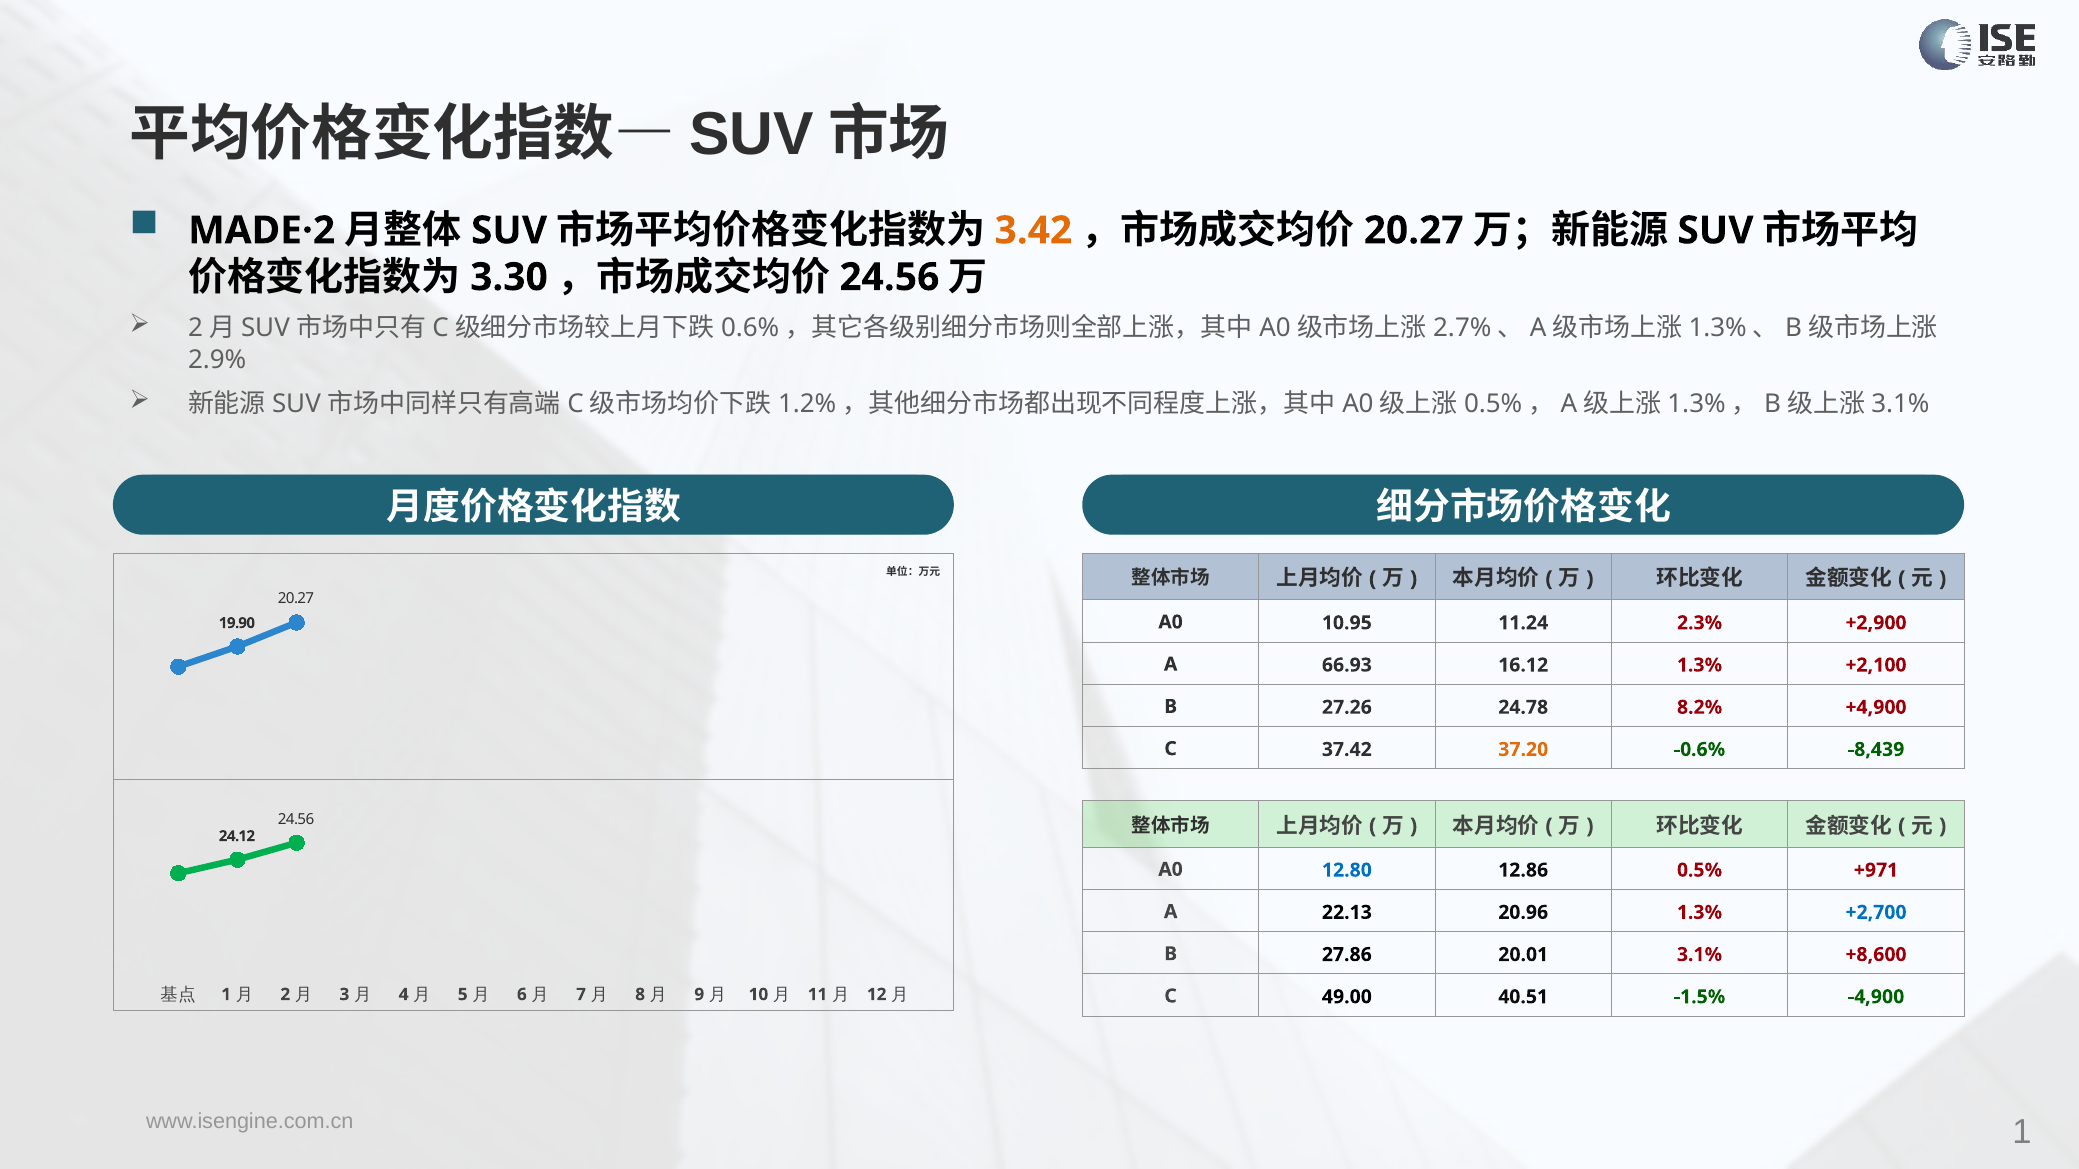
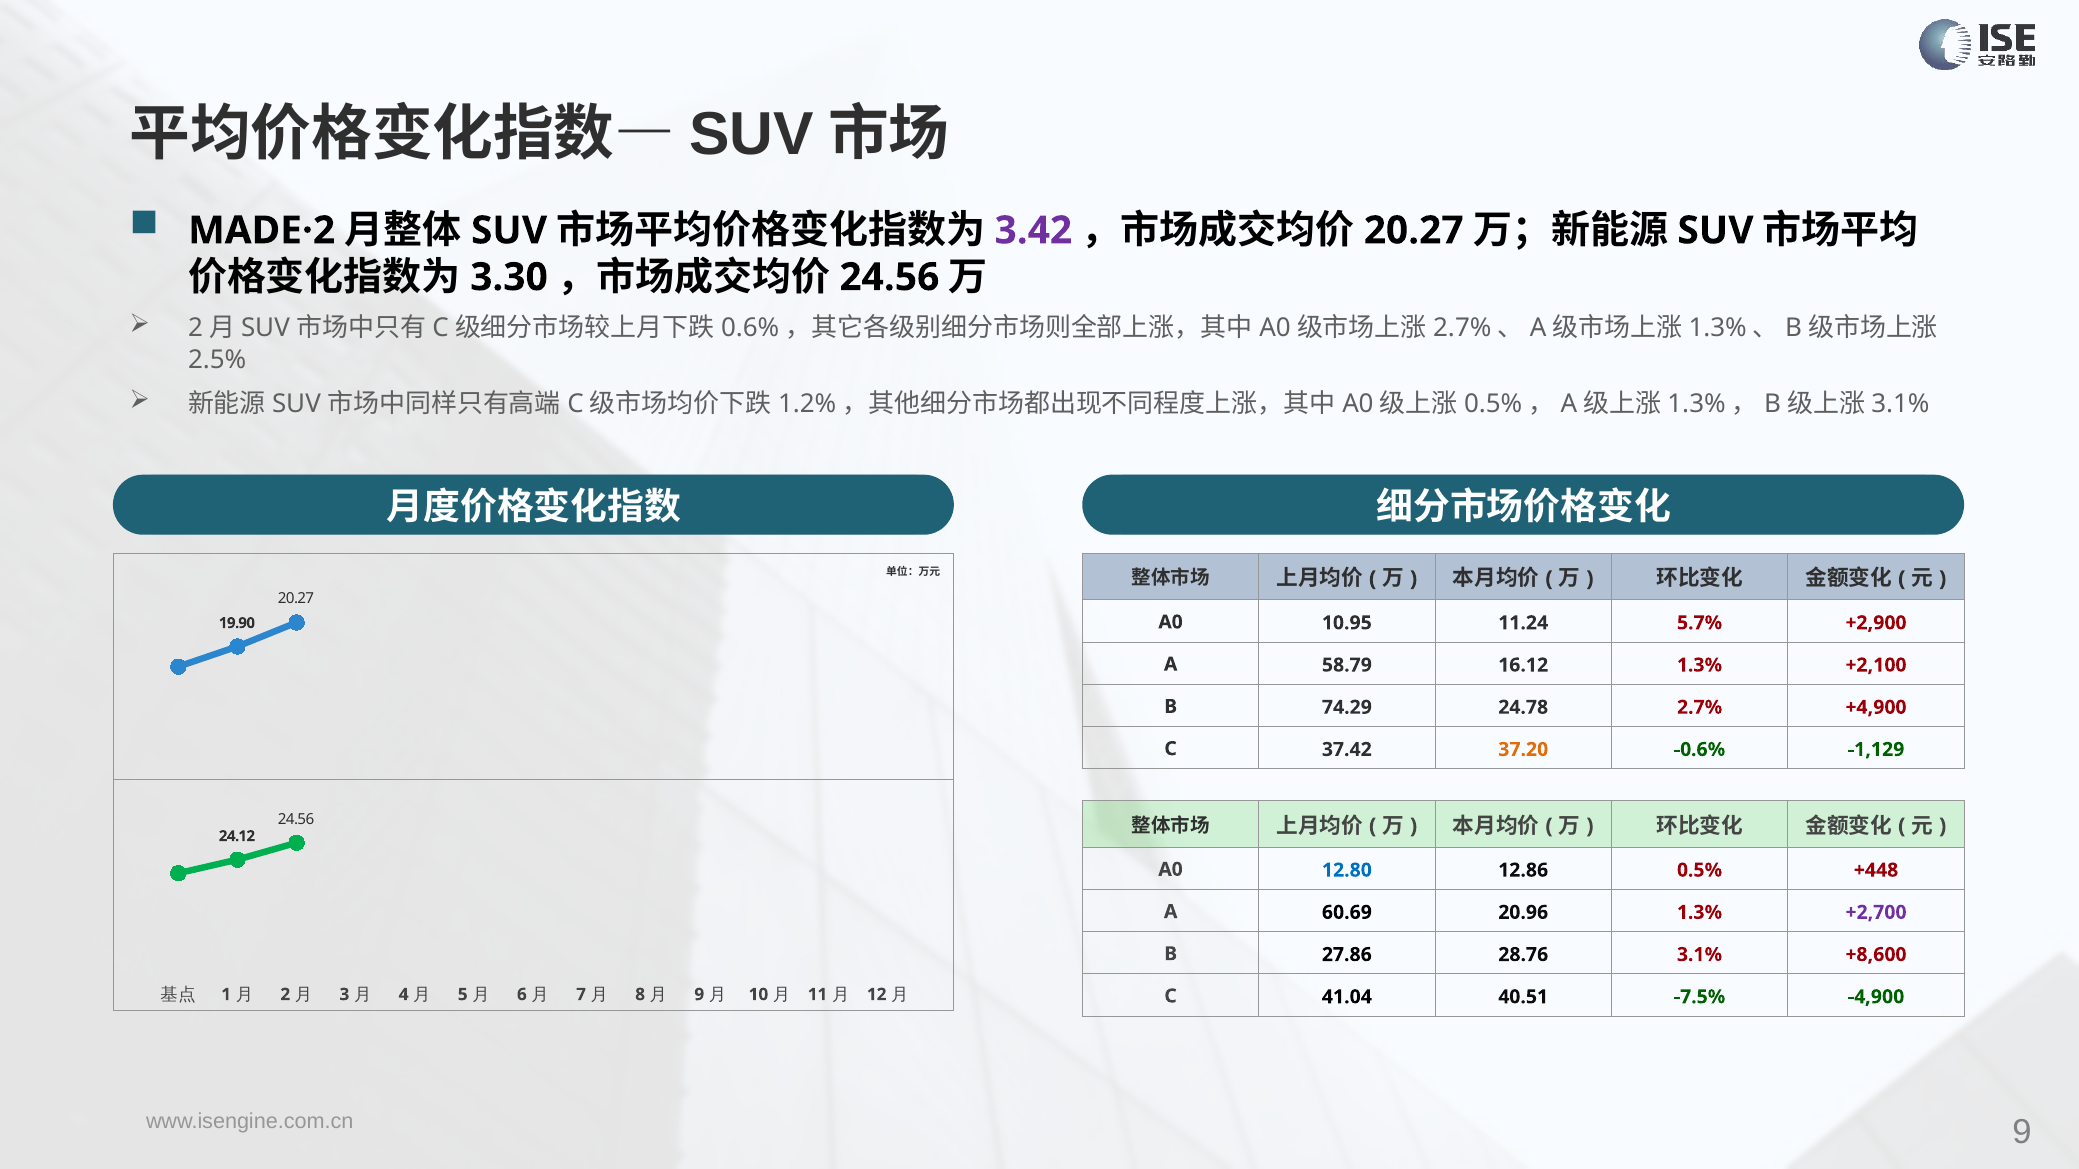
3.42 colour: orange -> purple (1033, 231)
2.9%: 2.9% -> 2.5% (217, 360)
2.3%: 2.3% -> 5.7% (1700, 623)
66.93: 66.93 -> 58.79 (1347, 665)
27.26: 27.26 -> 74.29 (1347, 708)
8.2%: 8.2% -> 2.7% (1700, 708)
-8,439: -8,439 -> -1,129 (1876, 750)
+971: +971 -> +448 (1876, 870)
22.13: 22.13 -> 60.69 (1347, 913)
+2,700 colour: blue -> purple (1876, 913)
20.01: 20.01 -> 28.76 (1523, 955)
49.00: 49.00 -> 41.04 (1347, 997)
-1.5%: -1.5% -> -7.5% (1700, 997)
1: 1 -> 9 (2022, 1133)
